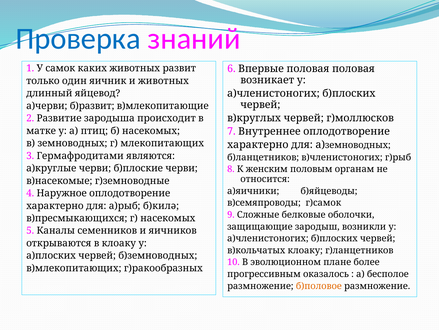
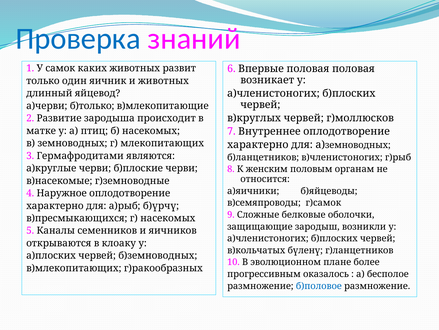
б)развит: б)развит -> б)только (92, 106)
б)килә: б)килә -> б)үрчү (161, 205)
в)кольчатых клоаку: клоаку -> бүленү (305, 250)
б)половое colour: orange -> blue (319, 285)
